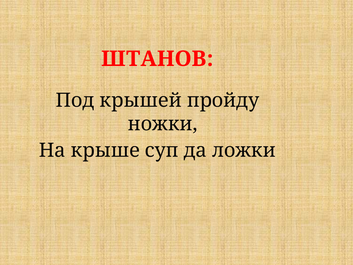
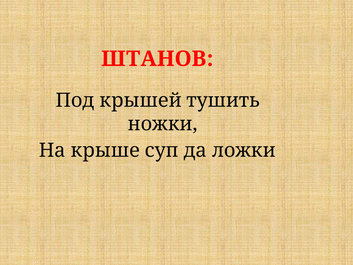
пройду: пройду -> тушить (223, 100)
